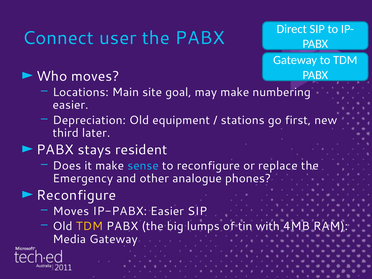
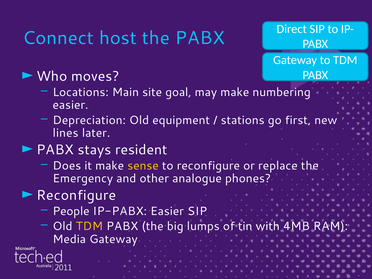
user: user -> host (118, 38)
third: third -> lines (66, 133)
sense colour: light blue -> yellow (143, 166)
Moves: Moves -> People (71, 211)
